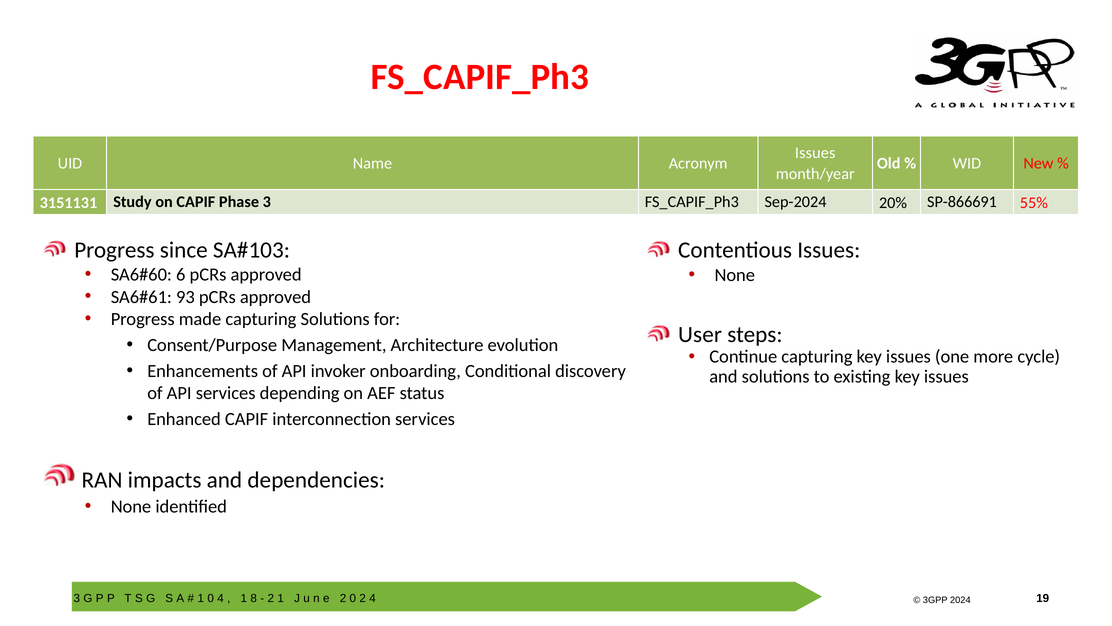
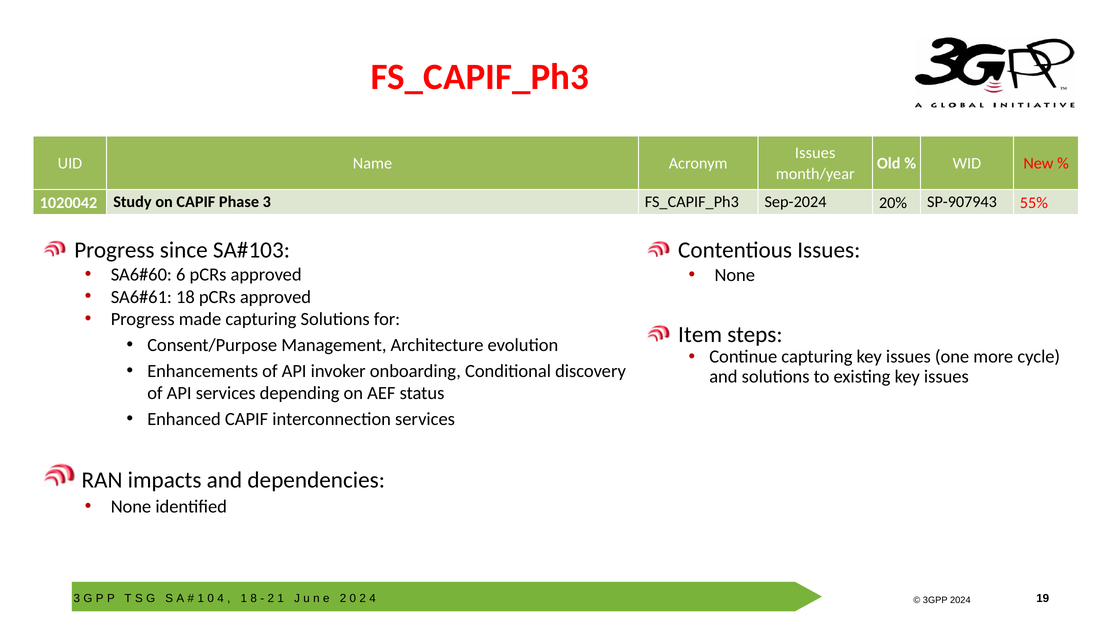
3151131: 3151131 -> 1020042 (68, 203)
SP-866691: SP-866691 -> SP-907943 (962, 202)
93: 93 -> 18 (185, 297)
User: User -> Item (700, 334)
